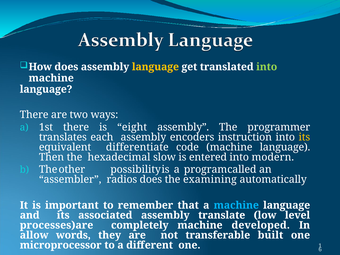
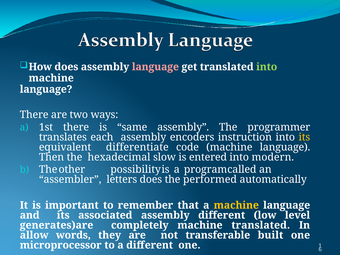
language colour: yellow -> pink (155, 67)
eight: eight -> same (132, 127)
radios: radios -> letters (122, 179)
examining: examining -> performed (210, 179)
machine colour: light blue -> yellow (236, 205)
assembly translate: translate -> different (222, 215)
processes)are: processes)are -> generates)are (57, 225)
machine developed: developed -> translated (261, 225)
